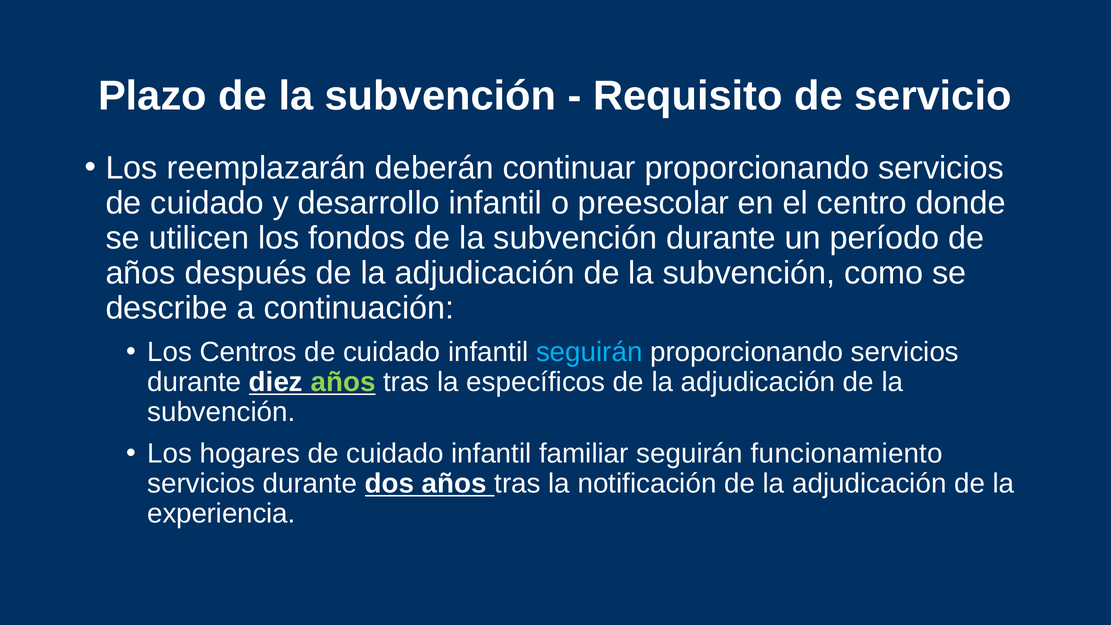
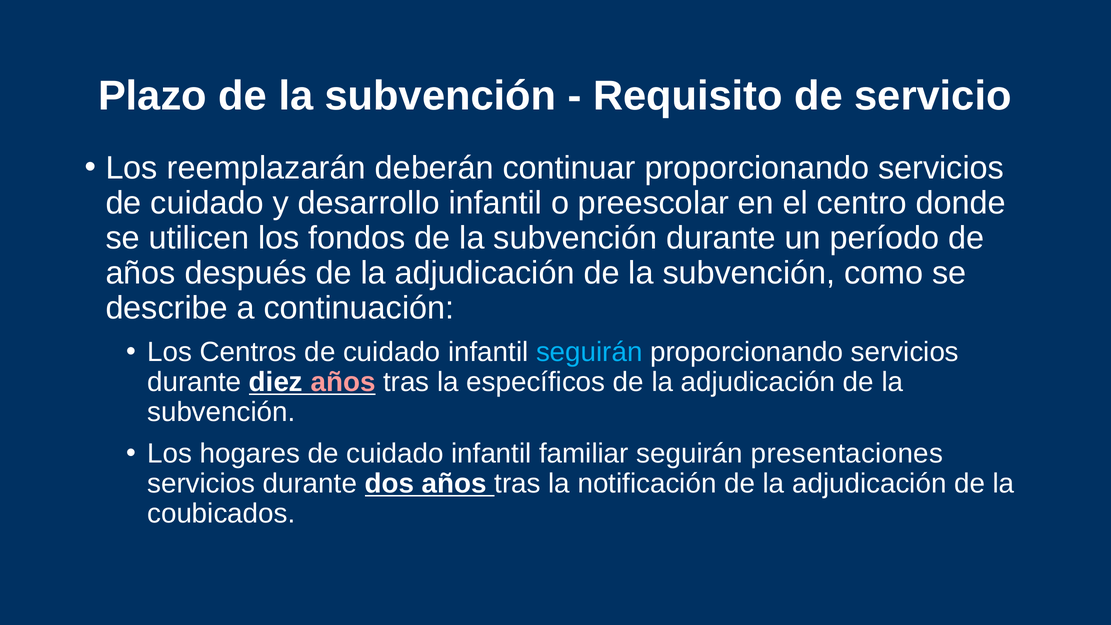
años colour: light green -> pink (343, 382)
funcionamiento: funcionamiento -> presentaciones (847, 454)
experiencia: experiencia -> coubicados (221, 514)
